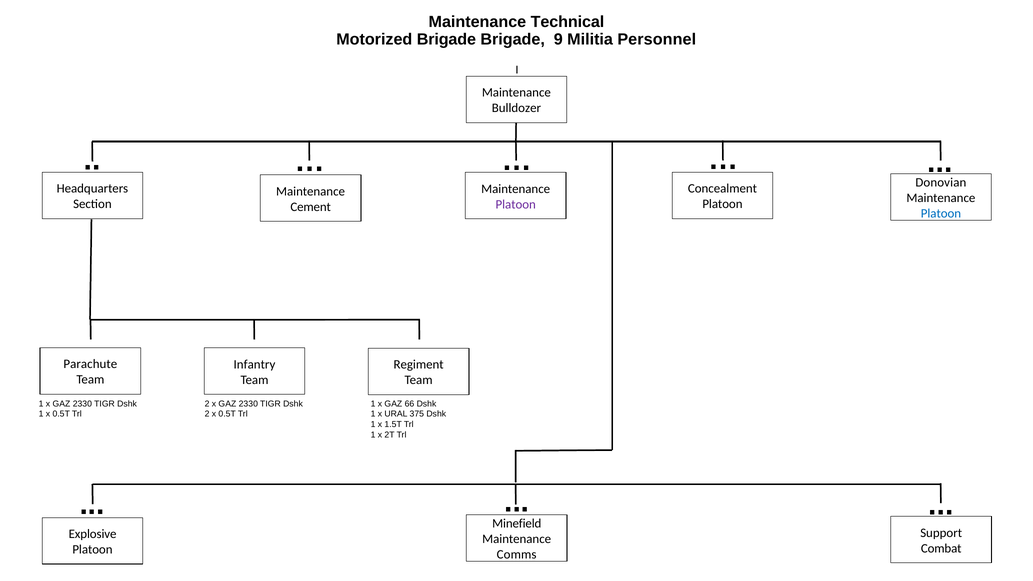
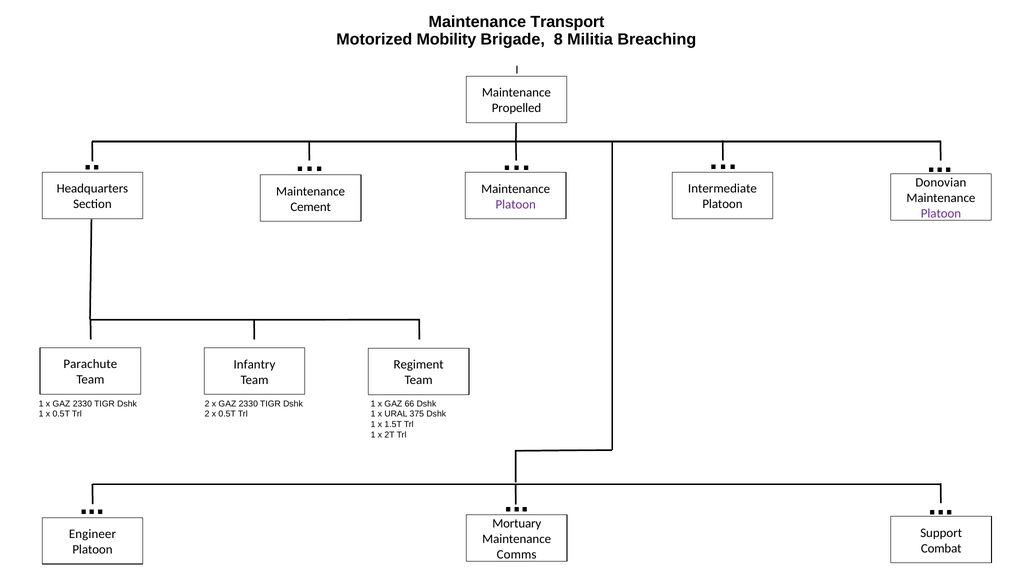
Technical: Technical -> Transport (567, 22)
Motorized Brigade: Brigade -> Mobility (446, 39)
9: 9 -> 8 (558, 39)
Personnel: Personnel -> Breaching (657, 39)
Bulldozer: Bulldozer -> Propelled (516, 108)
Concealment: Concealment -> Intermediate (722, 189)
Platoon colour: blue -> purple (941, 213)
Minefield: Minefield -> Mortuary (517, 524)
Explosive: Explosive -> Engineer (92, 534)
